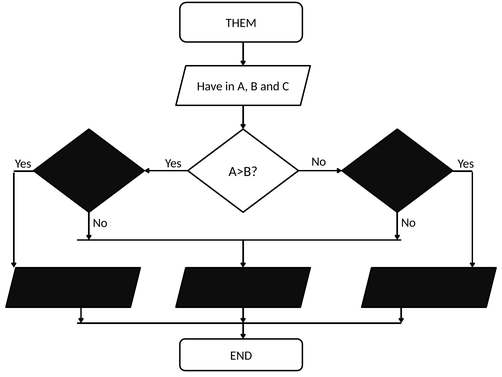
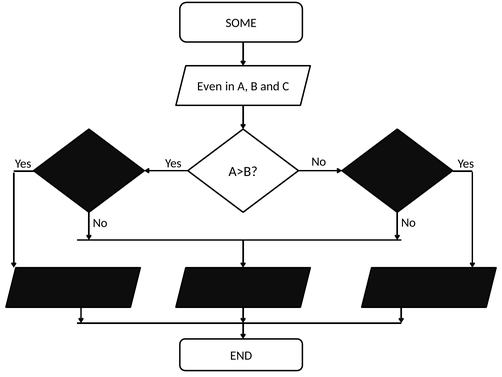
THEM: THEM -> SOME (241, 23)
Have: Have -> Even (210, 86)
